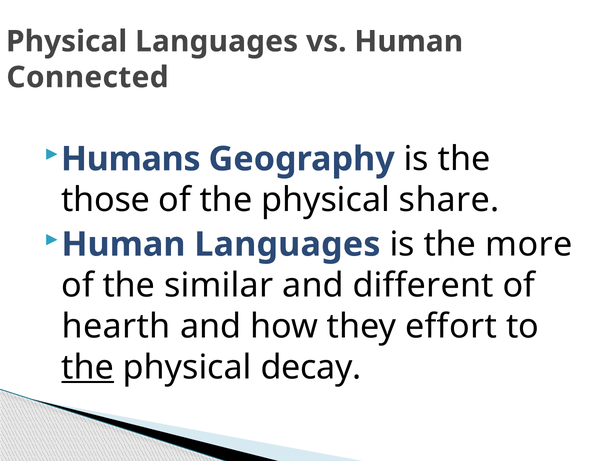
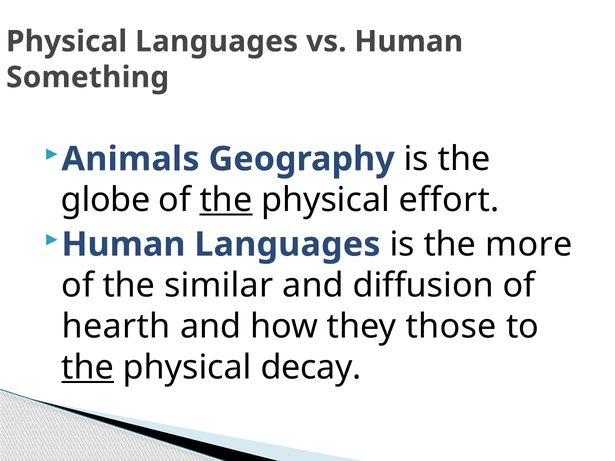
Connected: Connected -> Something (88, 77)
Humans: Humans -> Animals (130, 159)
those: those -> globe (106, 200)
the underline: none -> present (226, 200)
share: share -> effort (449, 200)
different: different -> diffusion (423, 286)
effort: effort -> those (451, 327)
